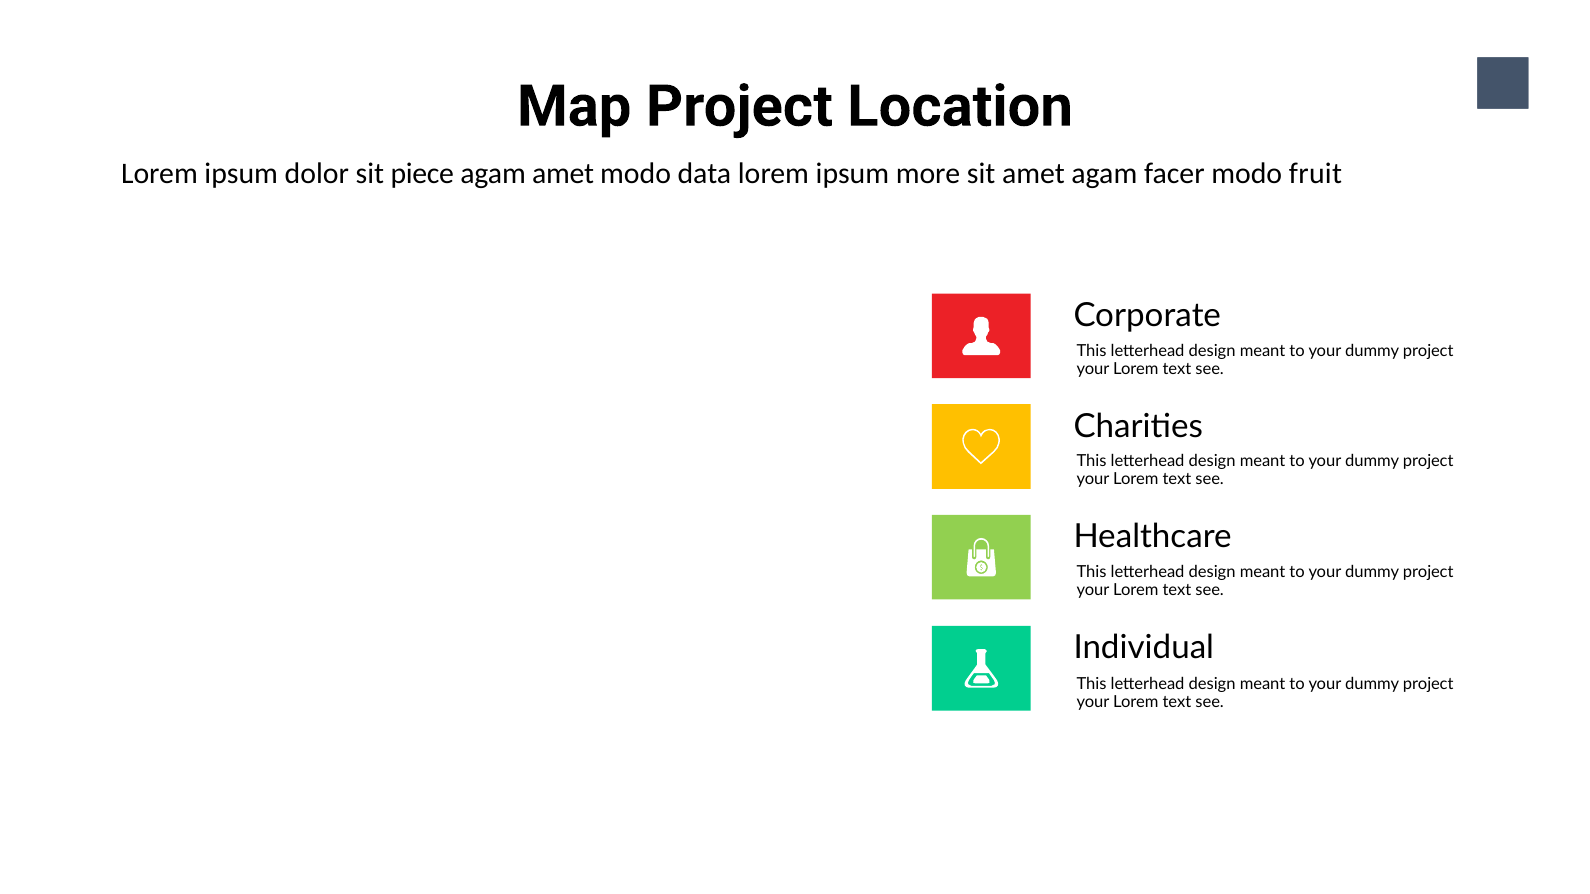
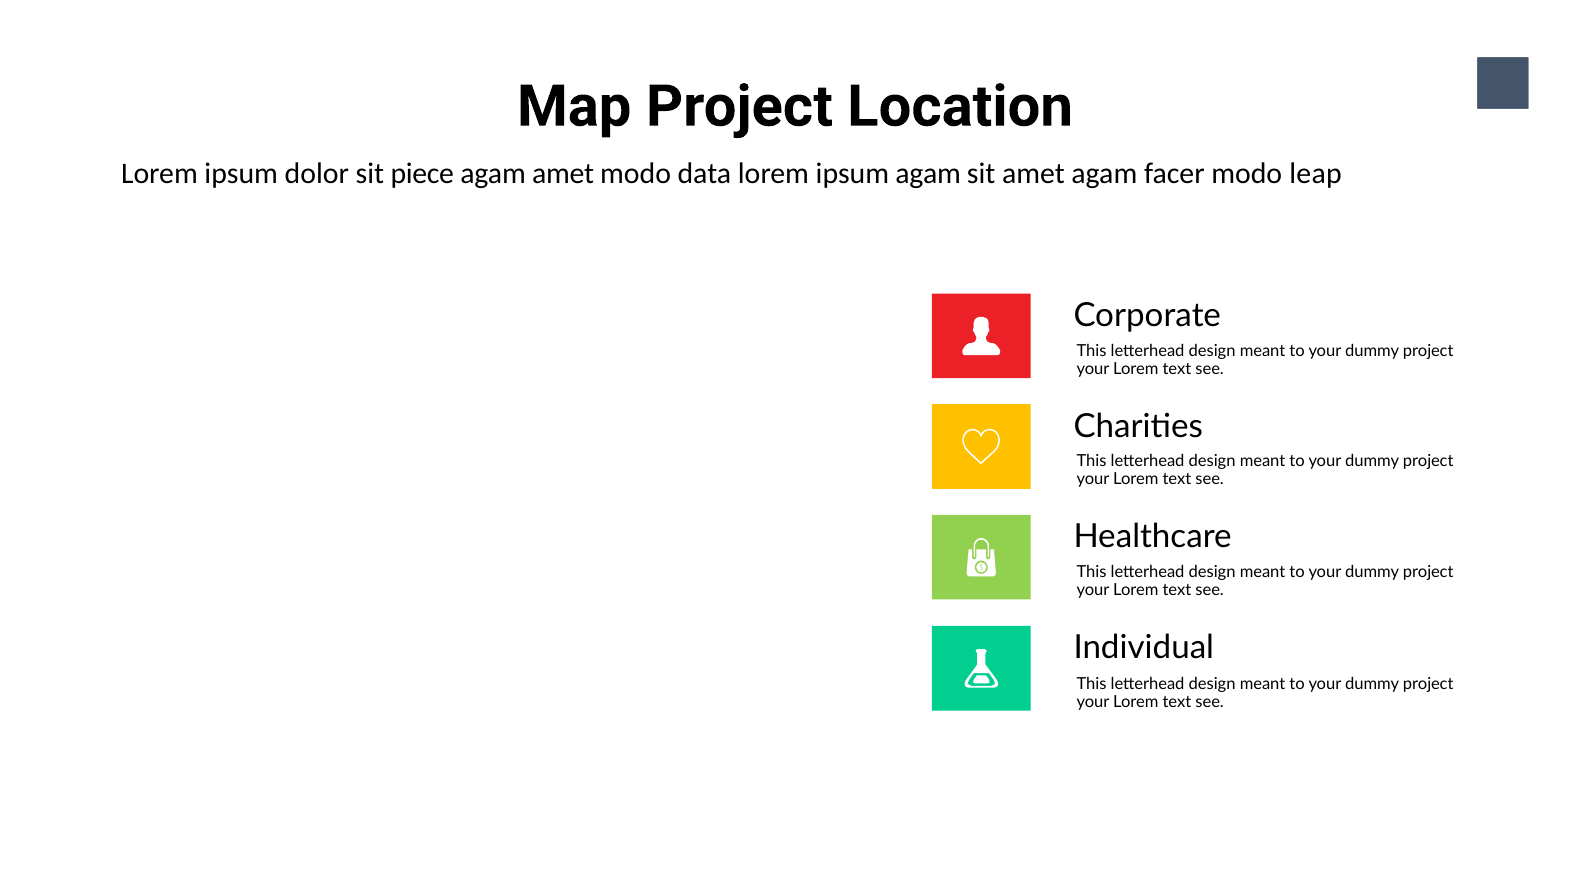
ipsum more: more -> agam (928, 174)
fruit: fruit -> leap (1316, 174)
